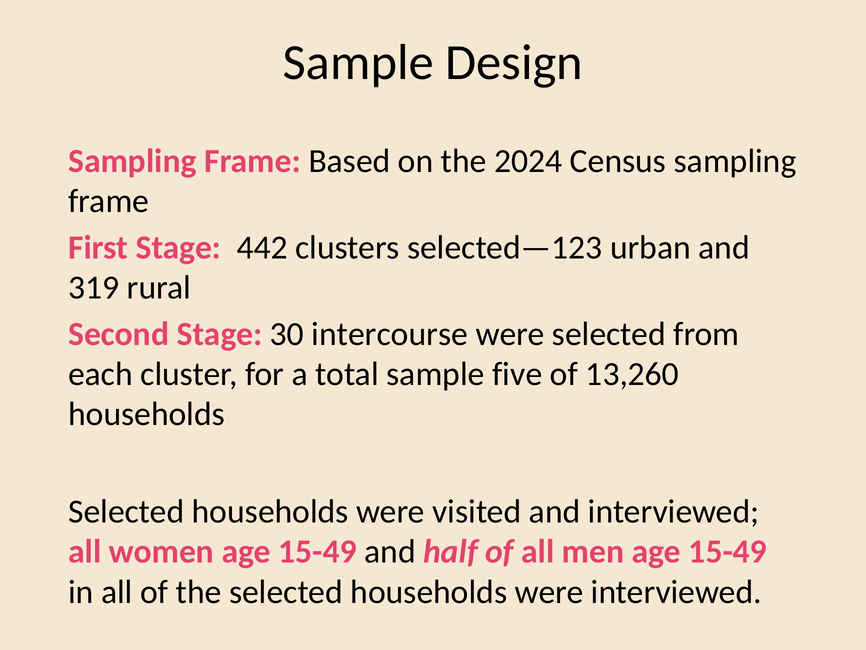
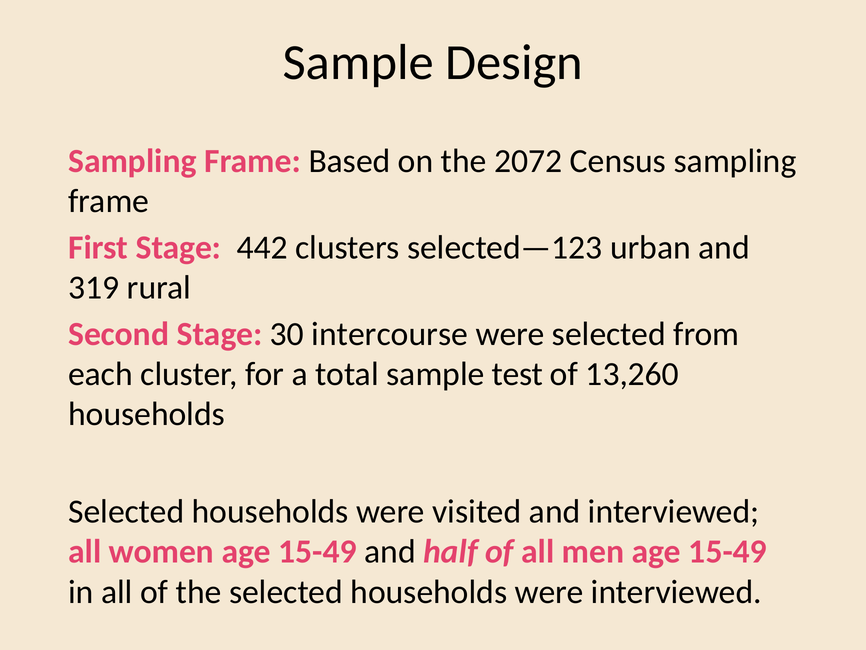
2024: 2024 -> 2072 (528, 161)
five: five -> test (517, 374)
